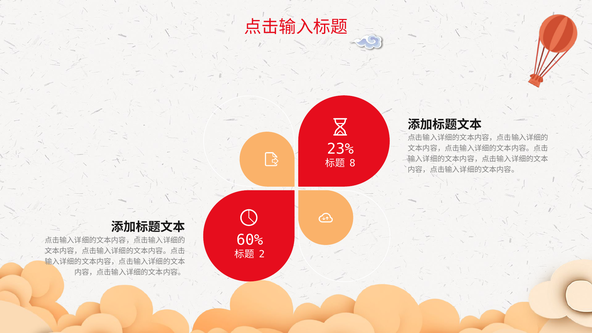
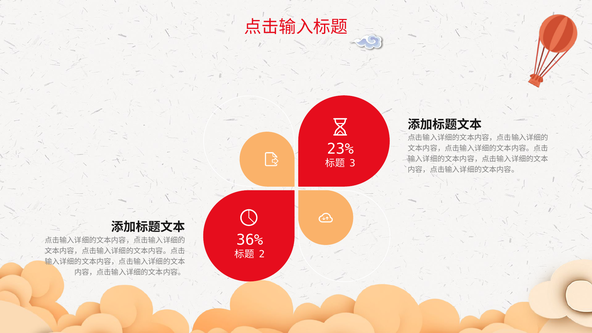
8: 8 -> 3 (352, 163)
60%: 60% -> 36% (250, 240)
